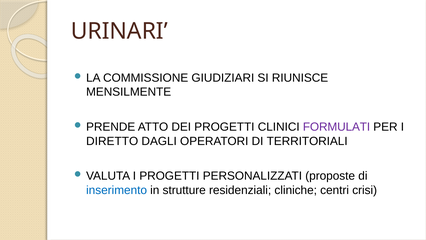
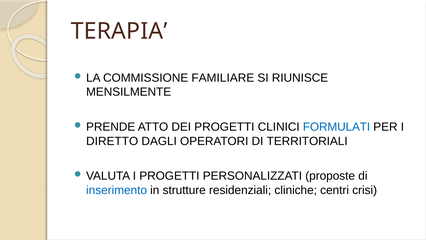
URINARI: URINARI -> TERAPIA (119, 31)
GIUDIZIARI: GIUDIZIARI -> FAMILIARE (223, 78)
FORMULATI colour: purple -> blue (337, 127)
